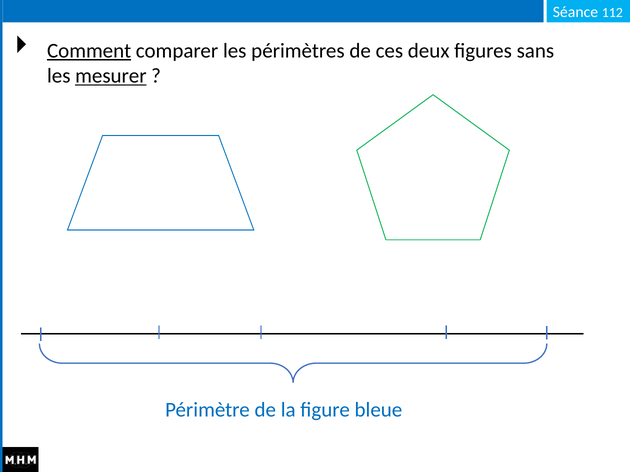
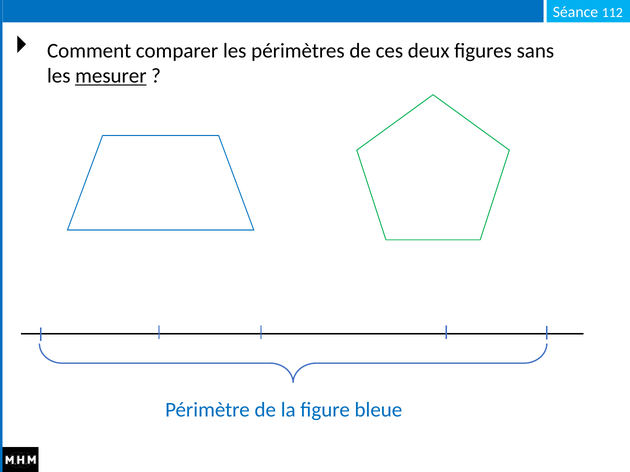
Comment underline: present -> none (89, 51)
